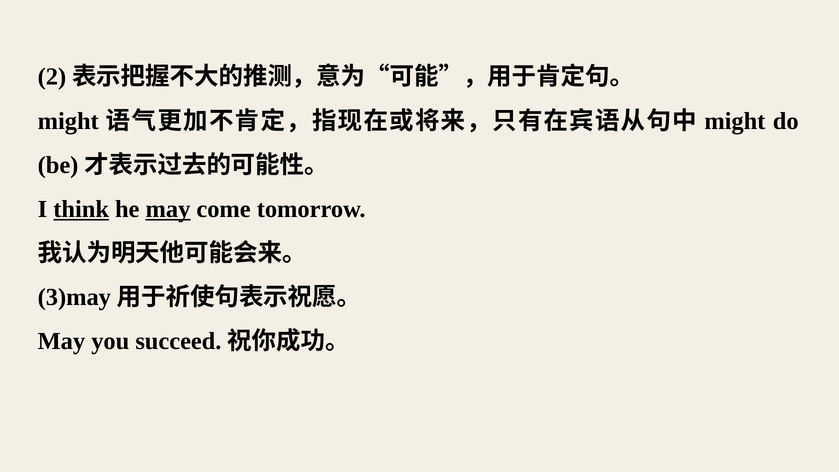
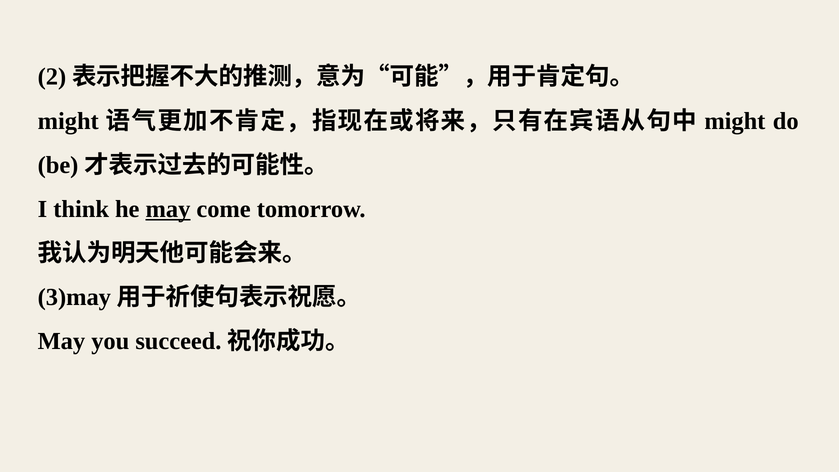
think underline: present -> none (81, 209)
